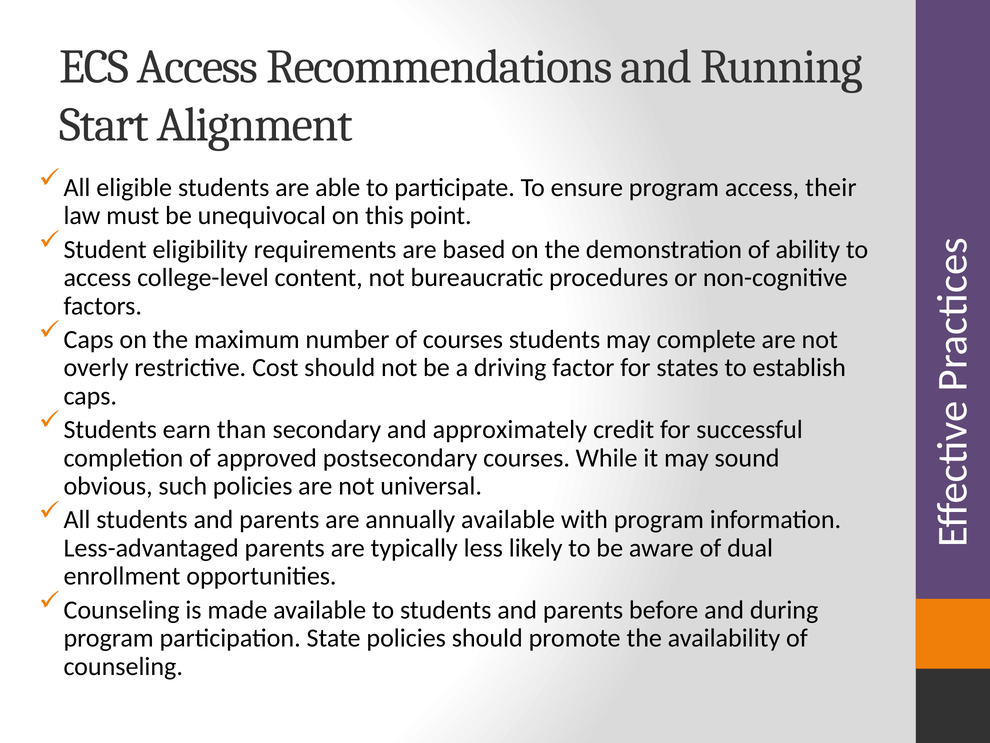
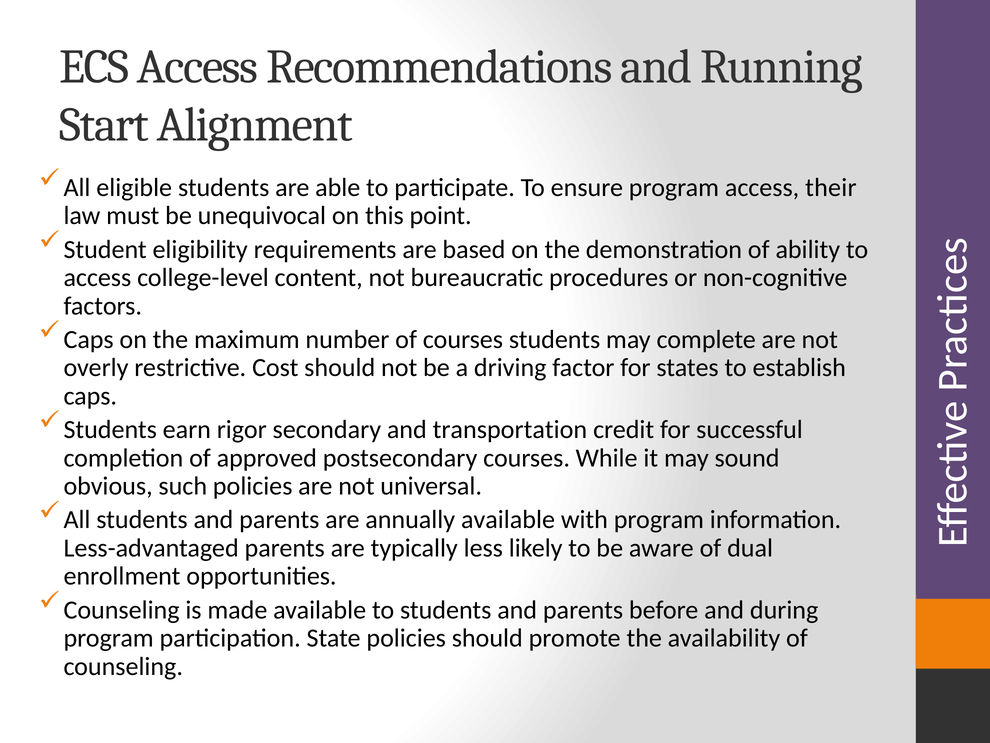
than: than -> rigor (242, 429)
approximately: approximately -> transportation (510, 429)
